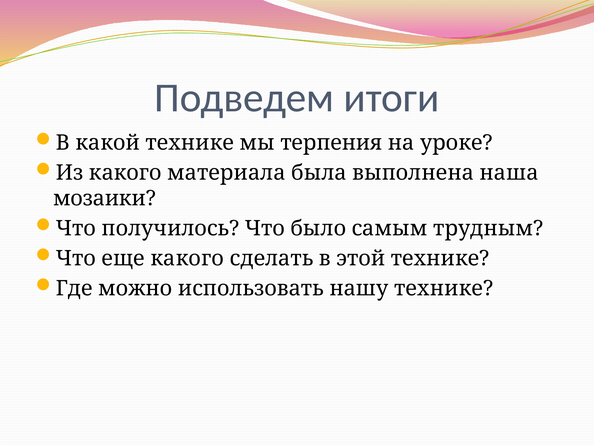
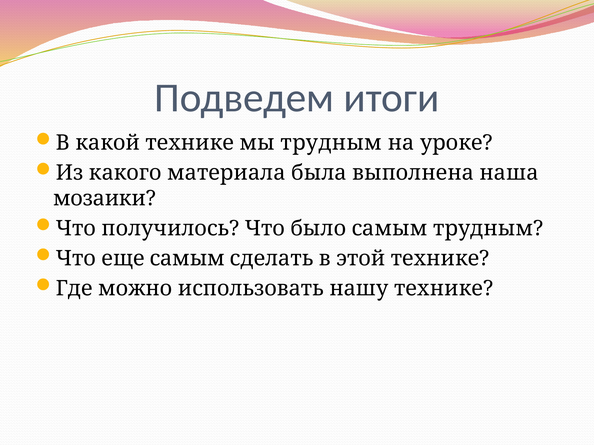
мы терпения: терпения -> трудным (331, 143)
еще какого: какого -> самым (187, 259)
